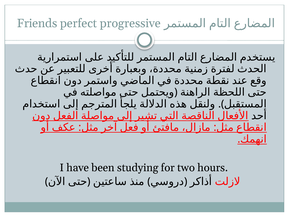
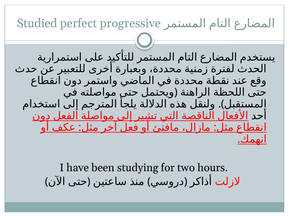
Friends: Friends -> Studied (37, 23)
